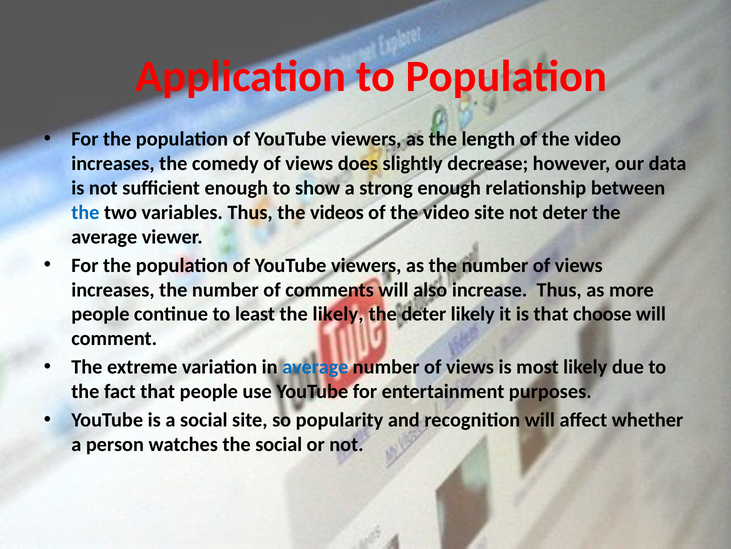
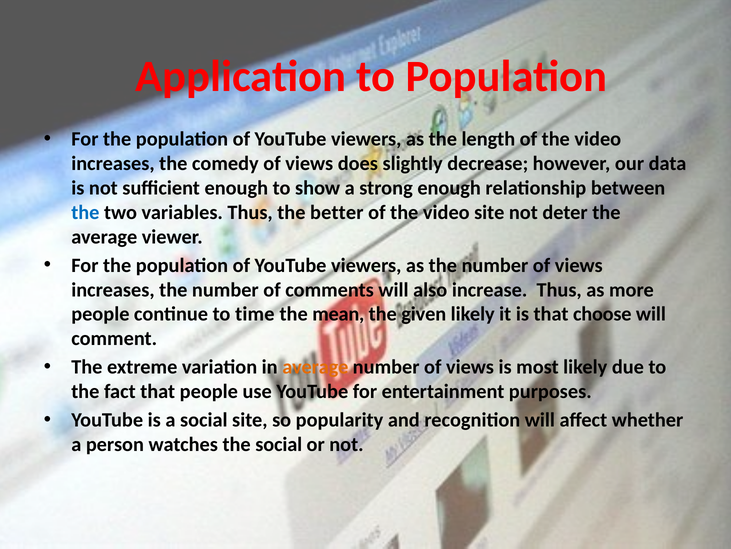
videos: videos -> better (337, 212)
least: least -> time (255, 314)
the likely: likely -> mean (338, 314)
the deter: deter -> given (424, 314)
average colour: blue -> orange (315, 367)
